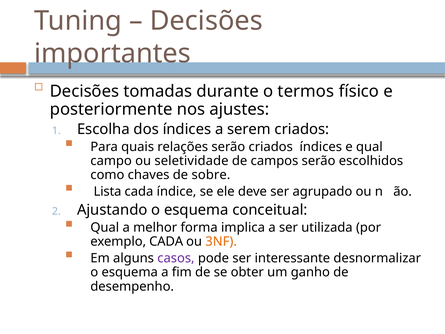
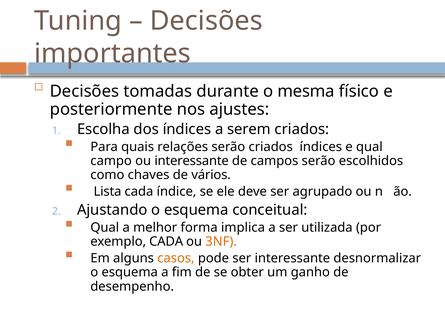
termos: termos -> mesma (306, 91)
ou seletividade: seletividade -> interessante (192, 161)
sobre: sobre -> vários (211, 175)
casos colour: purple -> orange (176, 258)
